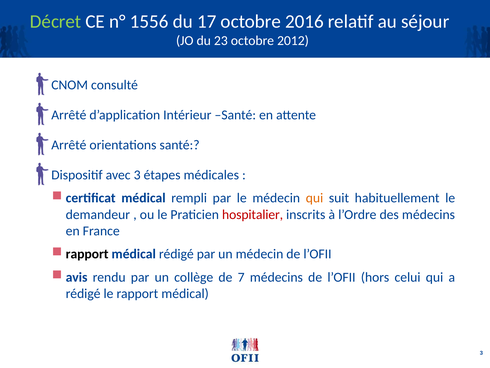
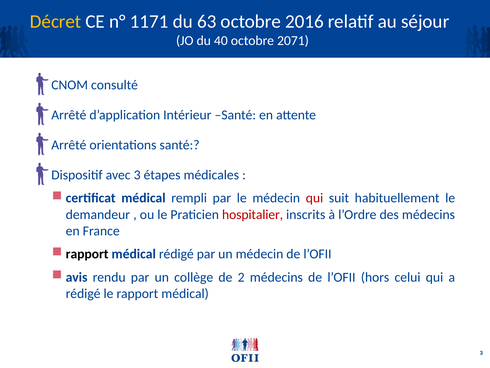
Décret colour: light green -> yellow (56, 21)
1556: 1556 -> 1171 (149, 21)
17: 17 -> 63 (207, 21)
23: 23 -> 40 (221, 41)
2012: 2012 -> 2071 (293, 41)
qui colour: orange -> red (315, 198)
7: 7 -> 2 (241, 277)
